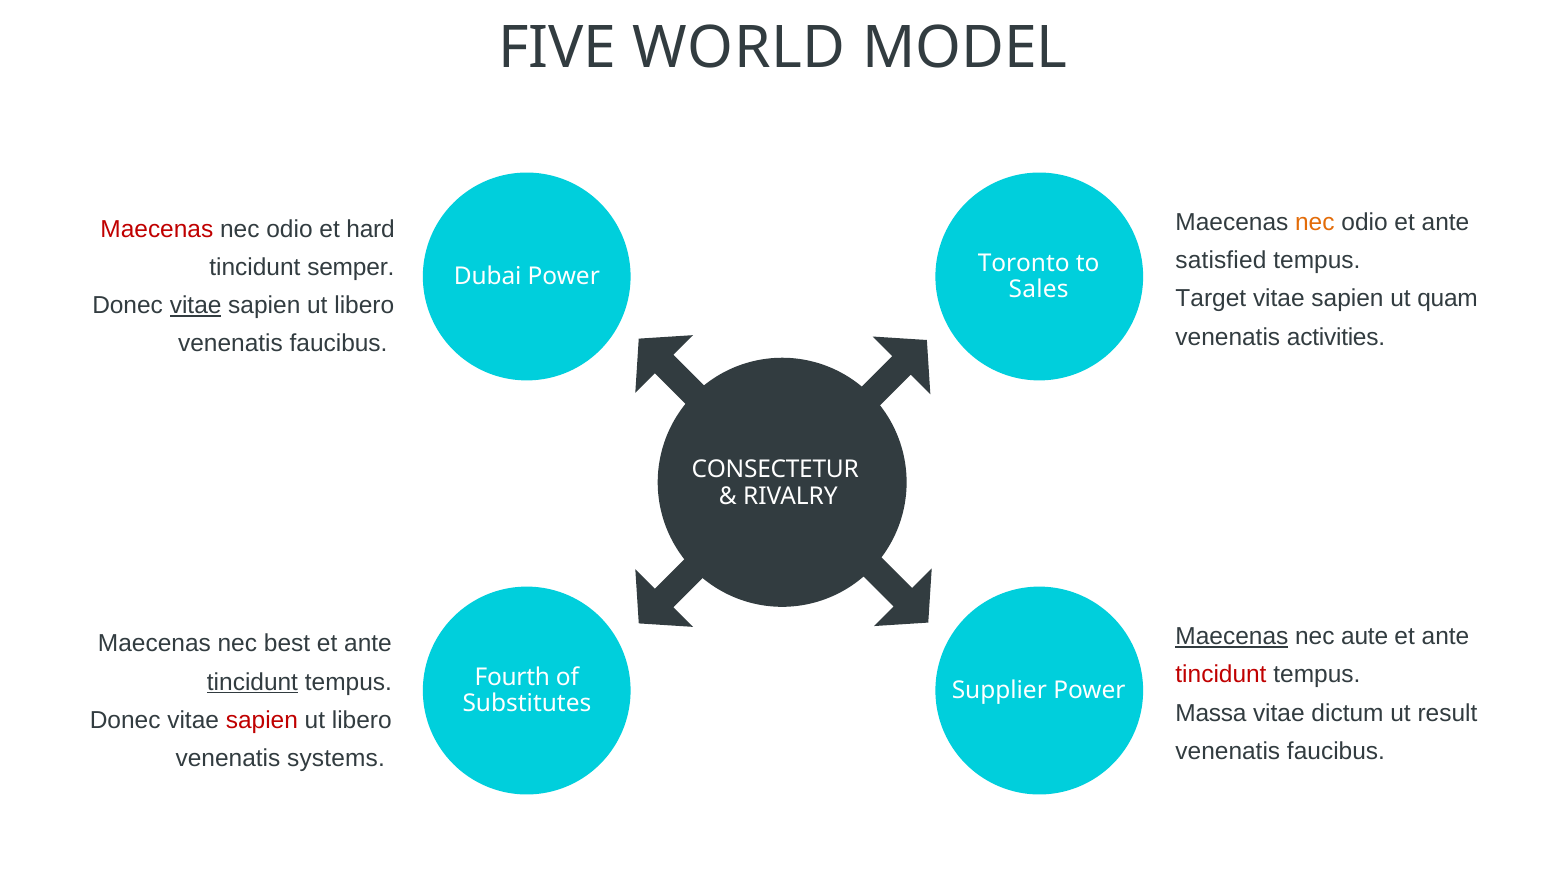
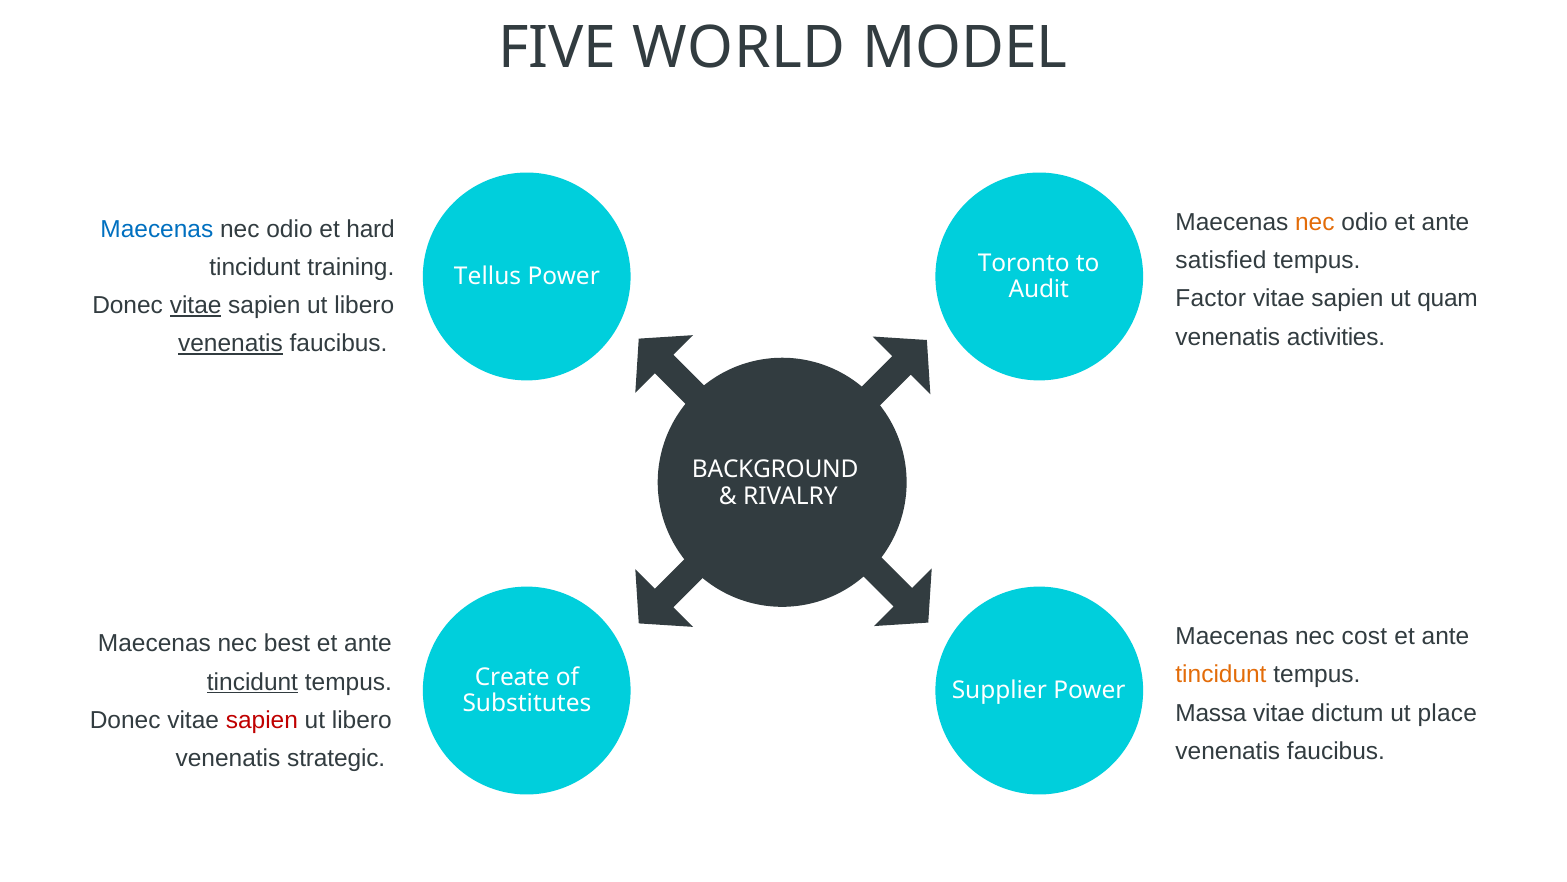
Maecenas colour: red -> blue (157, 229)
semper: semper -> training (351, 267)
Dubai: Dubai -> Tellus (488, 276)
Sales: Sales -> Audit (1039, 289)
Target: Target -> Factor (1211, 299)
venenatis underline: none -> present (230, 343)
CONSECTETUR: CONSECTETUR -> BACKGROUND (775, 469)
Maecenas underline: present -> none (1232, 636)
aute: aute -> cost (1364, 636)
tincidunt colour: red -> orange (1221, 674)
Fourth: Fourth -> Create (512, 677)
result: result -> place (1447, 712)
systems: systems -> strategic (336, 758)
